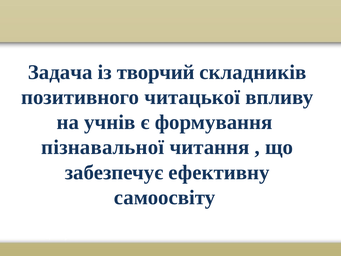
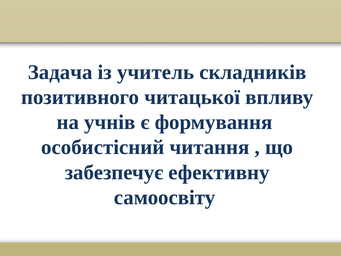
творчий: творчий -> учитель (156, 72)
пізнавальної: пізнавальної -> особистісний (103, 147)
